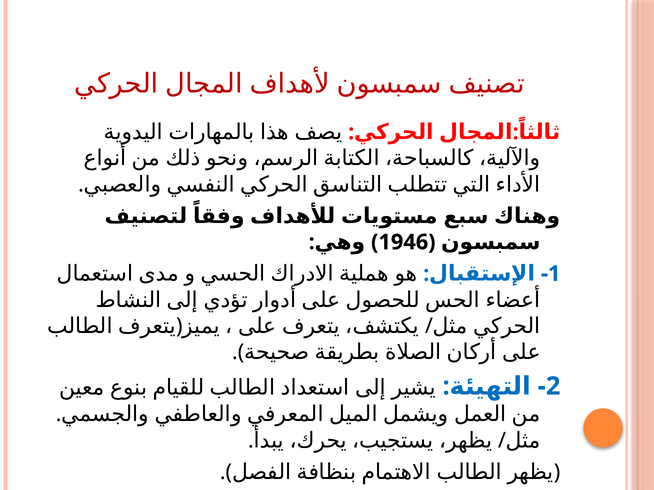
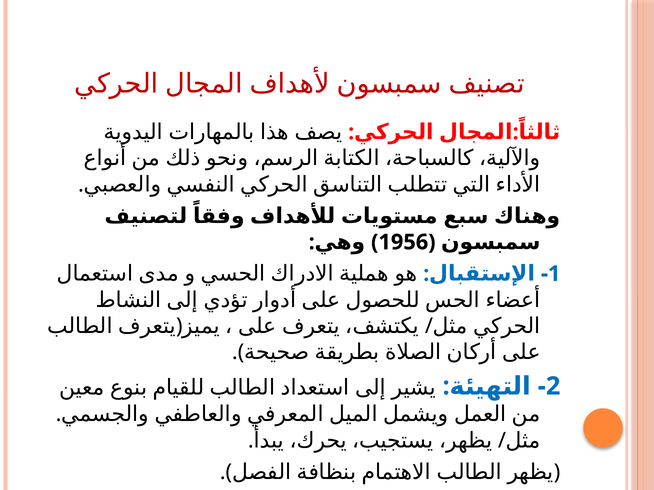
1946: 1946 -> 1956 (403, 242)
